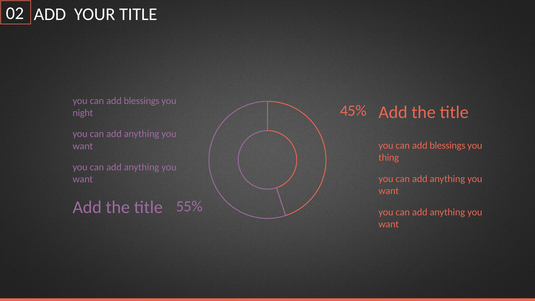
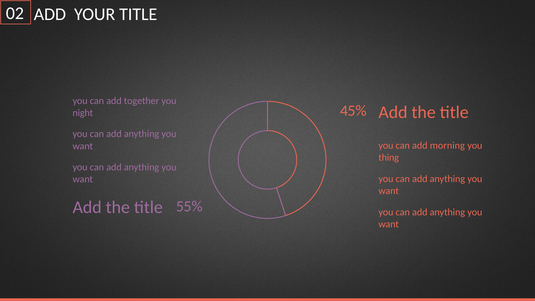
blessings: blessings -> together (142, 101)
blessings: blessings -> morning (447, 146)
